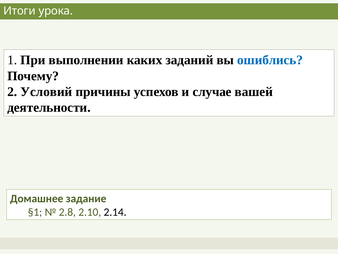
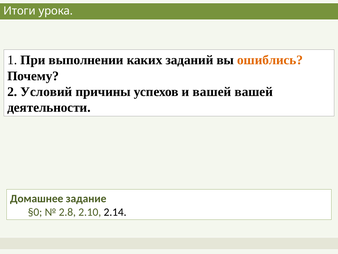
ошиблись colour: blue -> orange (270, 60)
и случае: случае -> вашей (212, 92)
§1: §1 -> §0 (35, 212)
